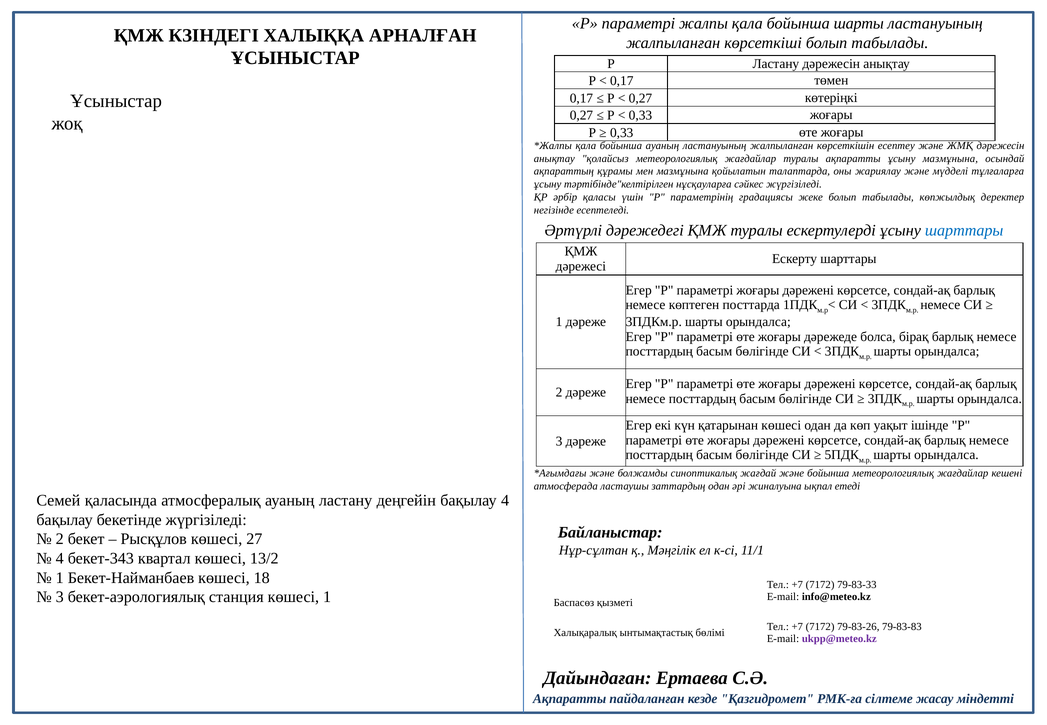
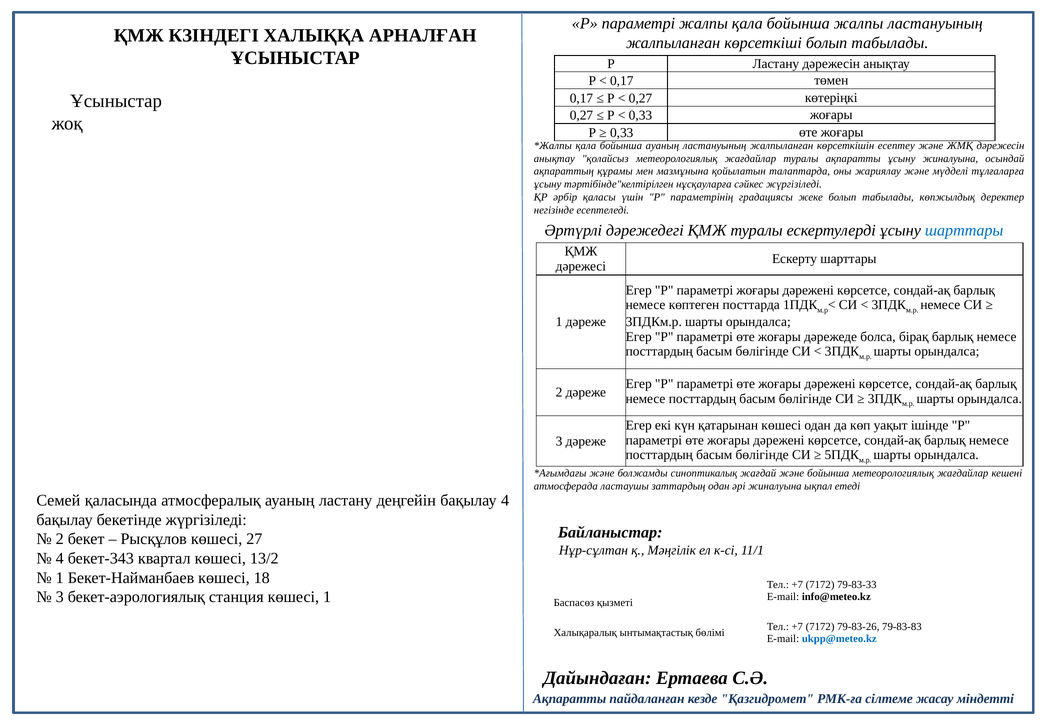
бойынша шарты: шарты -> жалпы (859, 24)
ұсыну мазмұнына: мазмұнына -> жиналуына (950, 159)
ukpp@meteo.kz colour: purple -> blue (839, 639)
